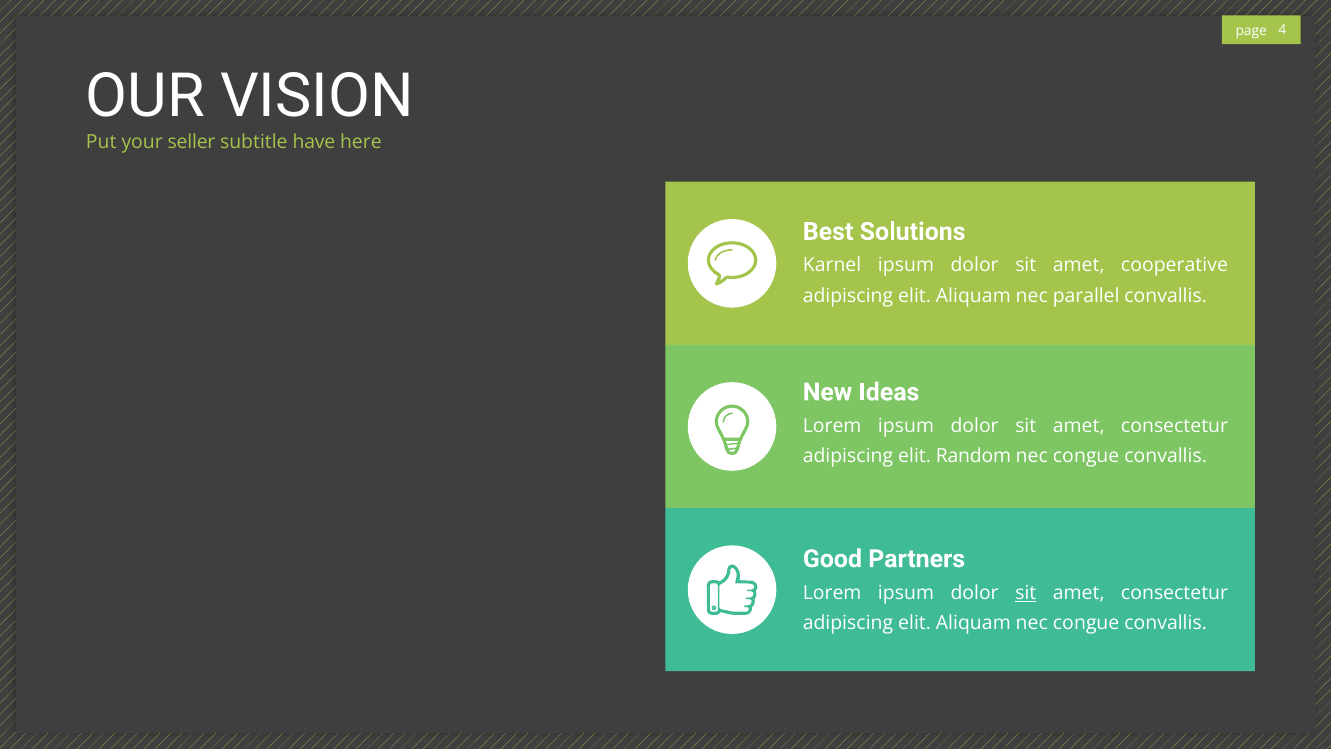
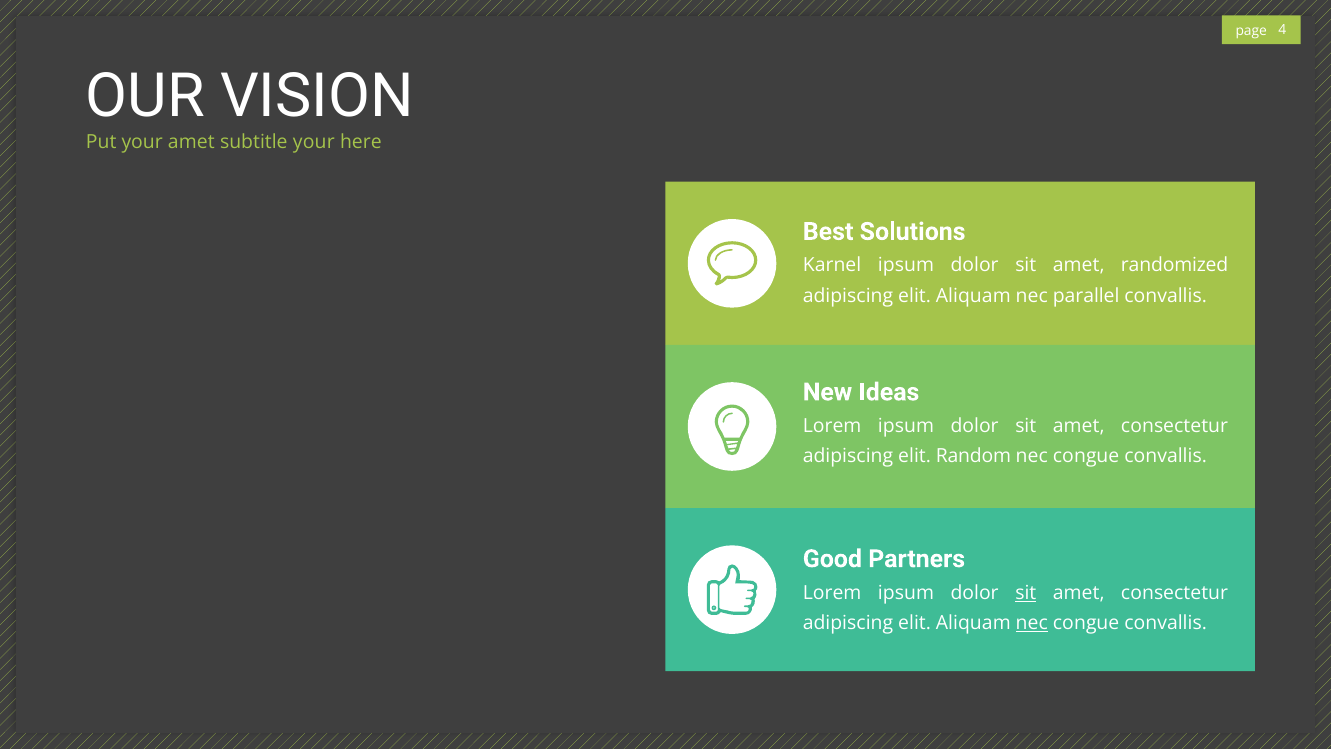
your seller: seller -> amet (191, 142)
subtitle have: have -> your (314, 142)
cooperative: cooperative -> randomized (1175, 265)
nec underline: none -> present (1032, 623)
